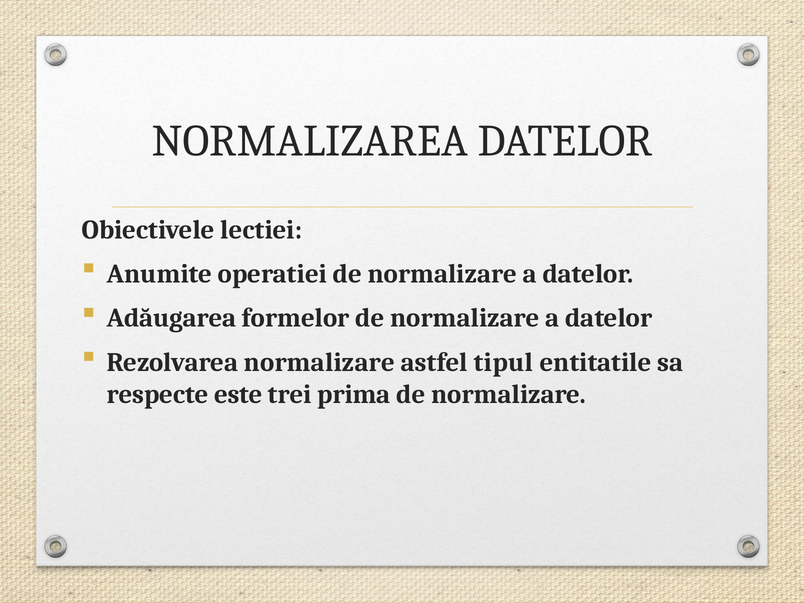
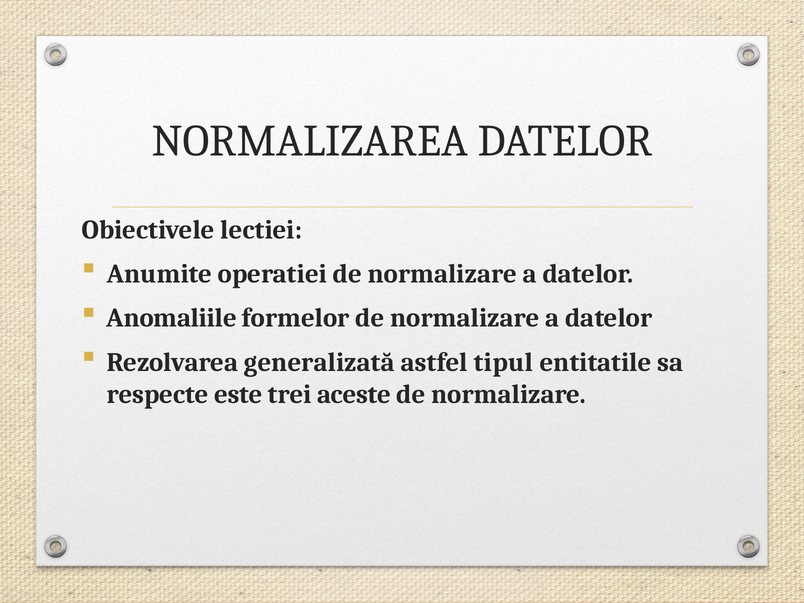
Adăugarea: Adăugarea -> Anomaliile (172, 318)
Rezolvarea normalizare: normalizare -> generalizată (319, 362)
prima: prima -> aceste (354, 395)
